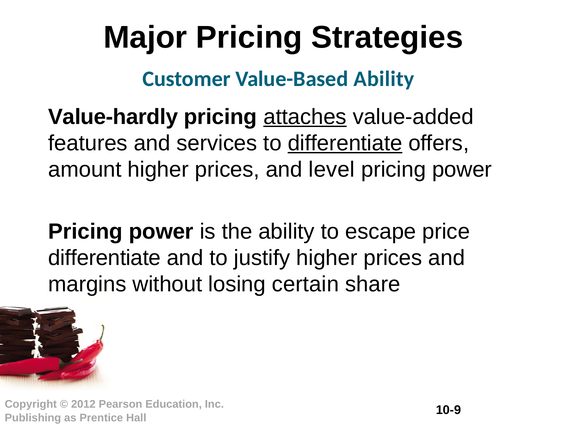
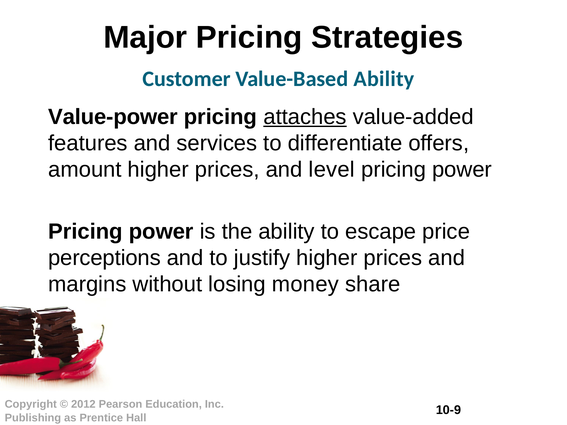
Value-hardly: Value-hardly -> Value-power (113, 117)
differentiate underline: present -> none (345, 143)
differentiate: differentiate -> perceptions (104, 258)
certain: certain -> money (305, 285)
